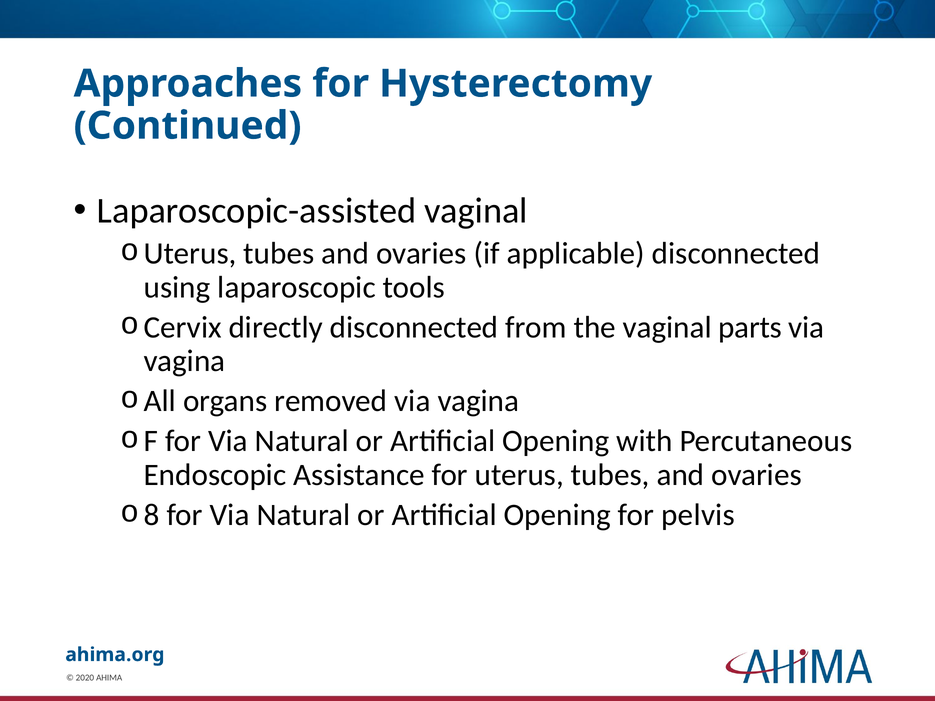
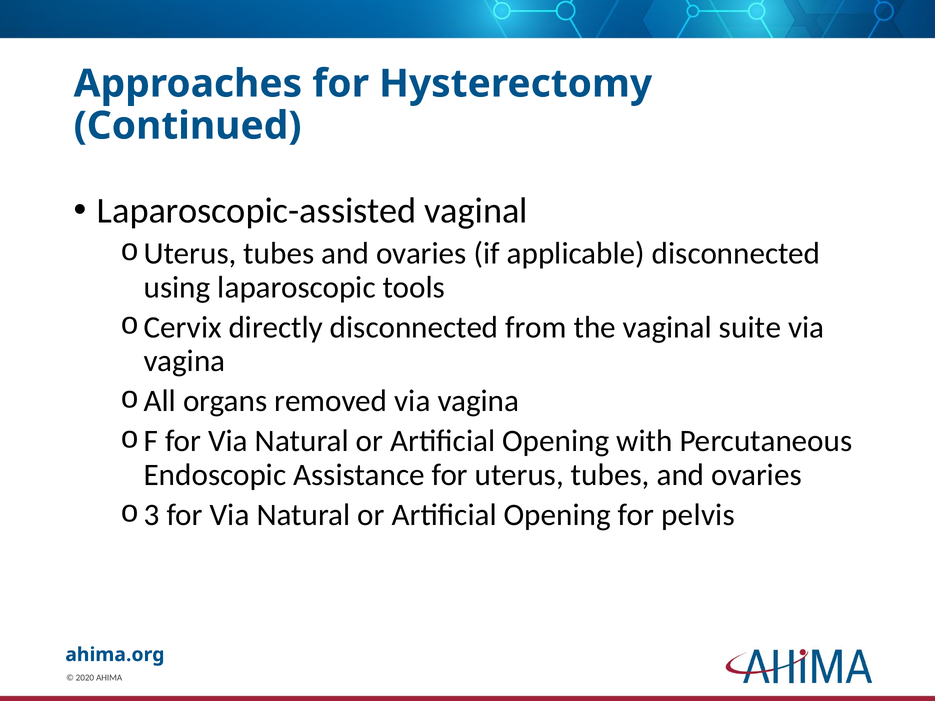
parts: parts -> suite (750, 327)
8: 8 -> 3 (152, 515)
